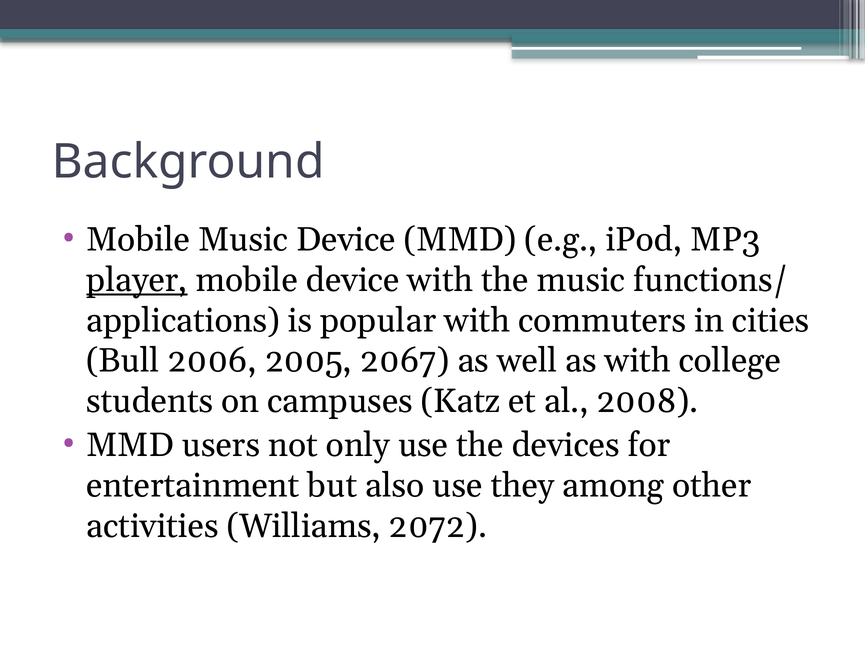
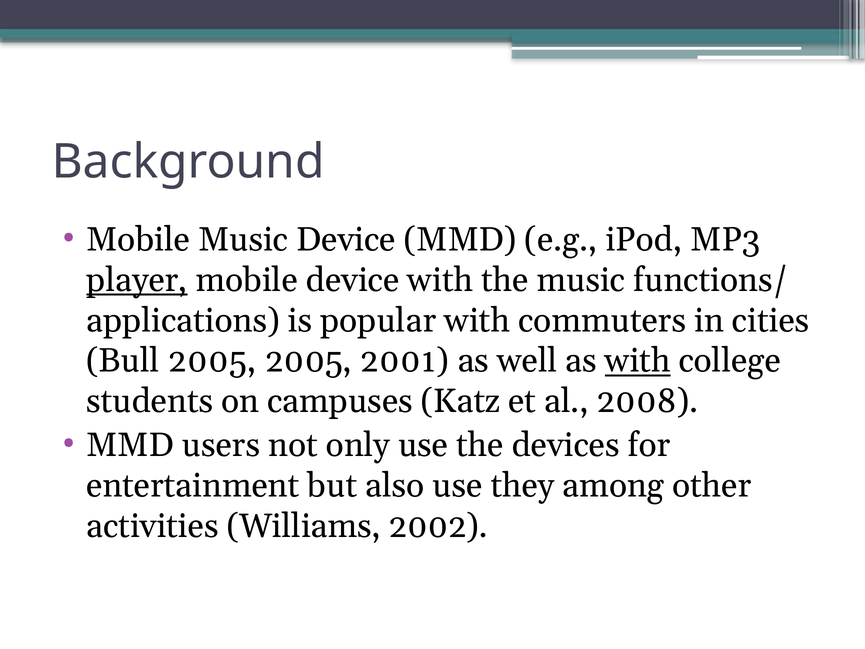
Bull 2006: 2006 -> 2005 (212, 361)
2067: 2067 -> 2001 (405, 361)
with underline: none -> present (638, 361)
2072: 2072 -> 2002 (438, 526)
